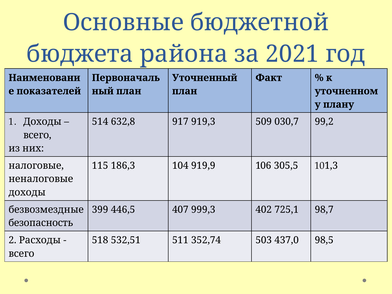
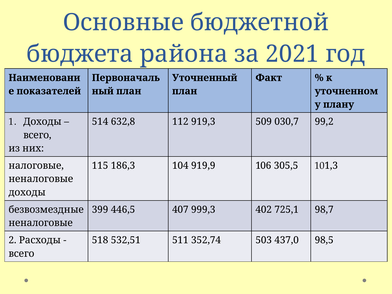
917: 917 -> 112 (180, 122)
безопасность: безопасность -> неналоговые (41, 223)
